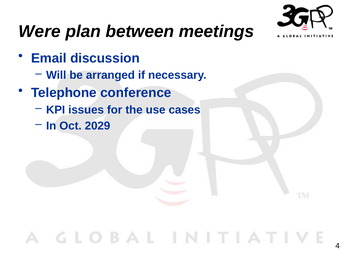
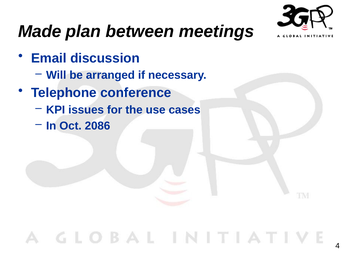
Were: Were -> Made (40, 31)
2029: 2029 -> 2086 (97, 126)
